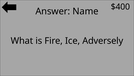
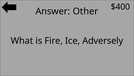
Name: Name -> Other (85, 11)
